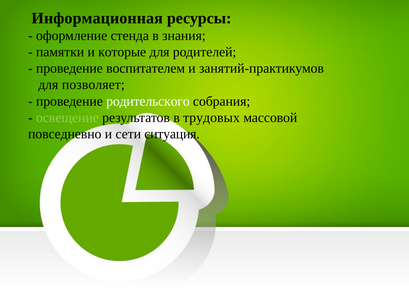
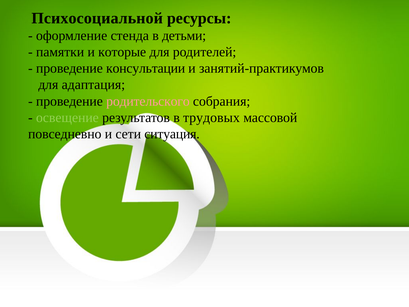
Информационная: Информационная -> Психосоциальной (97, 18)
знания: знания -> детьми (184, 36)
воспитателем: воспитателем -> консультации (146, 68)
позволяет: позволяет -> адаптация (93, 85)
родительского colour: white -> pink (148, 101)
